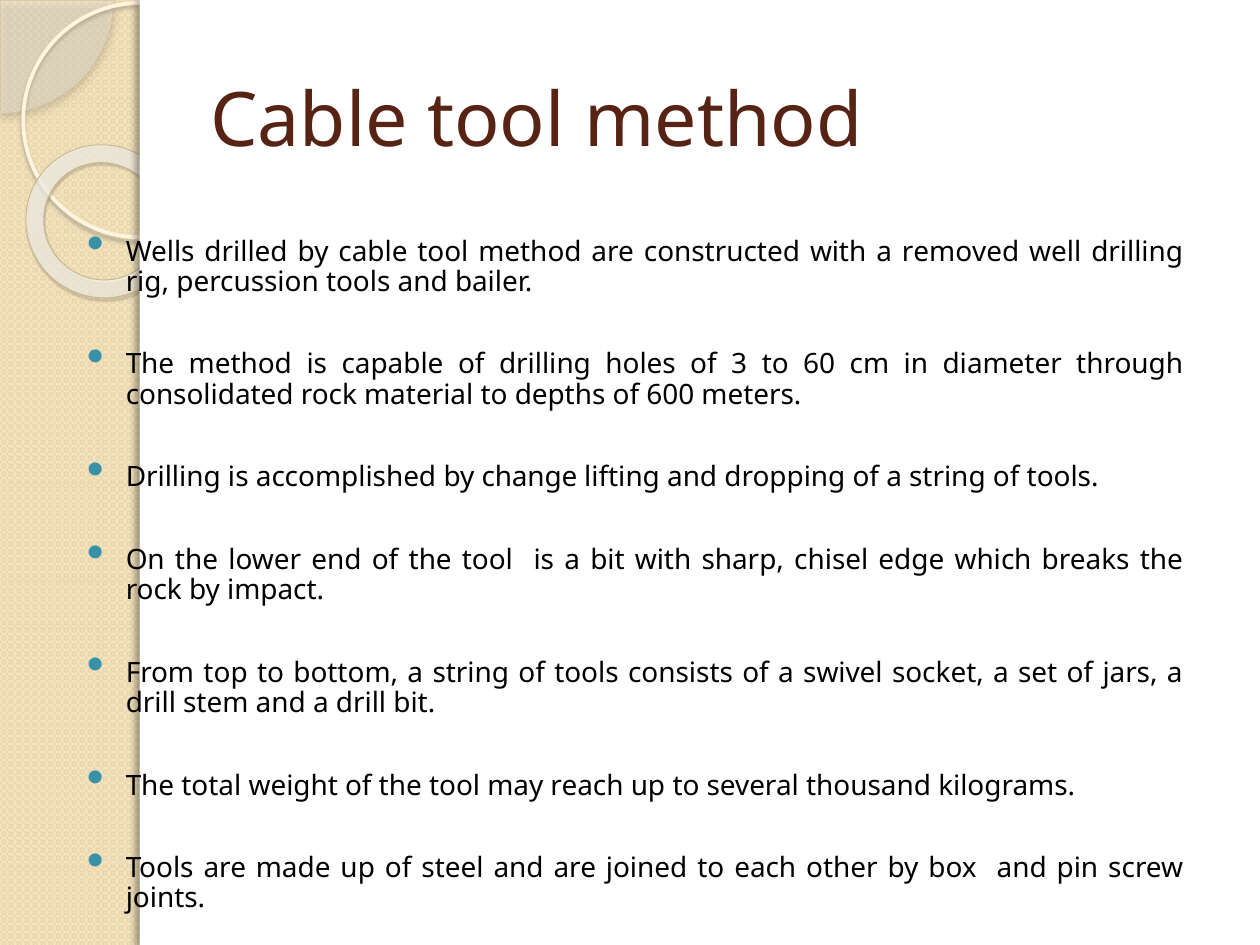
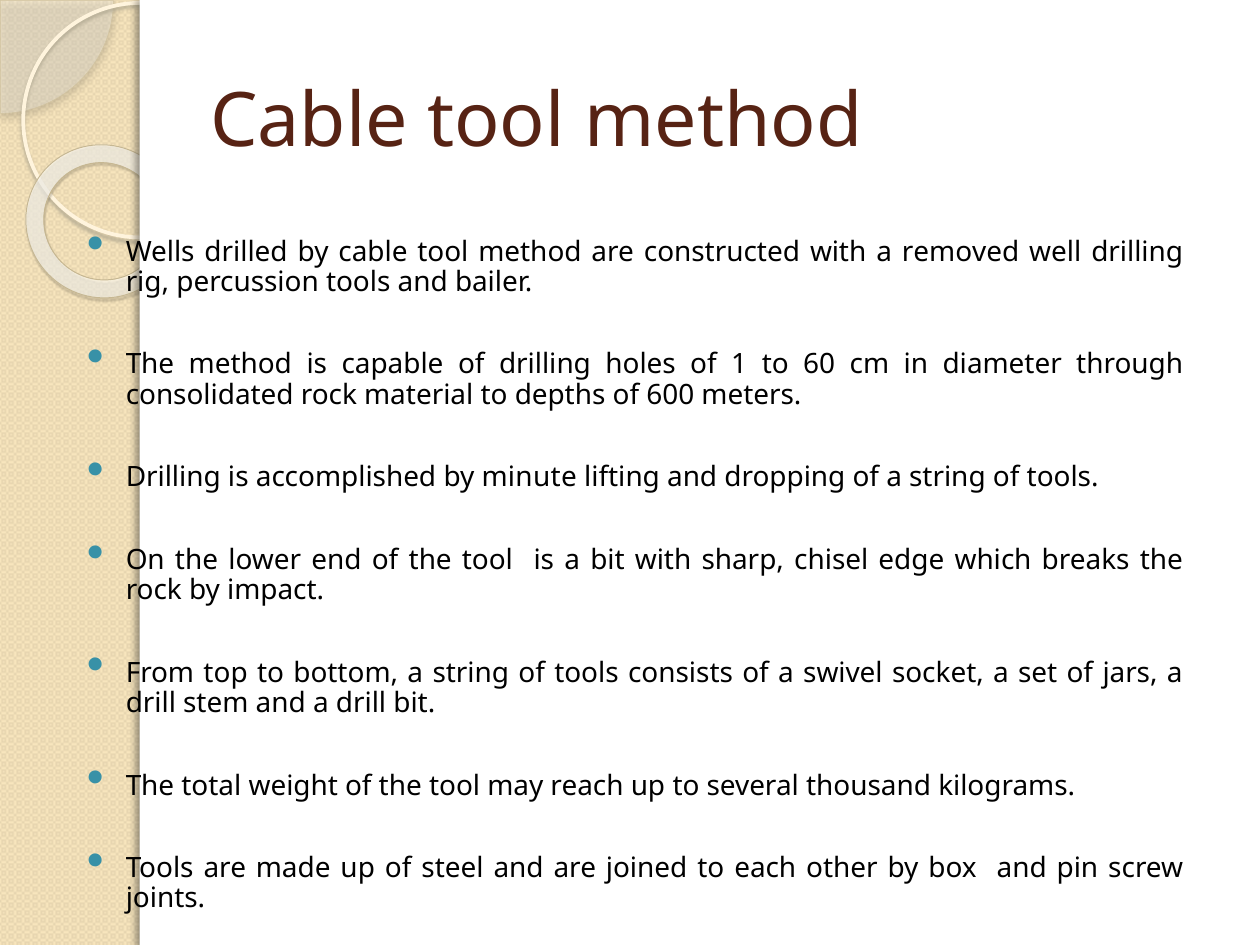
3: 3 -> 1 (739, 365)
change: change -> minute (529, 478)
